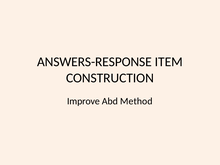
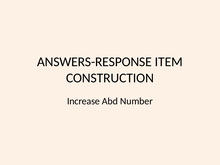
Improve: Improve -> Increase (83, 101)
Method: Method -> Number (136, 101)
